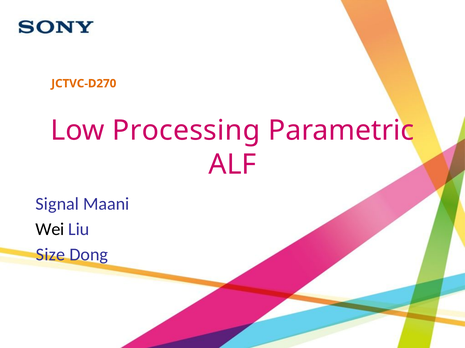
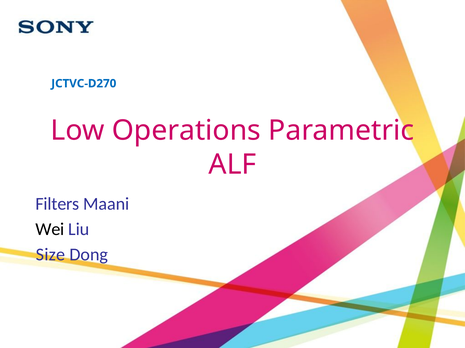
JCTVC-D270 colour: orange -> blue (84, 84)
Processing: Processing -> Operations (186, 131)
Signal: Signal -> Filters (57, 204)
